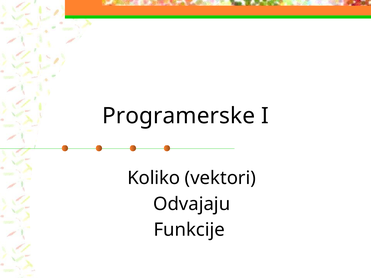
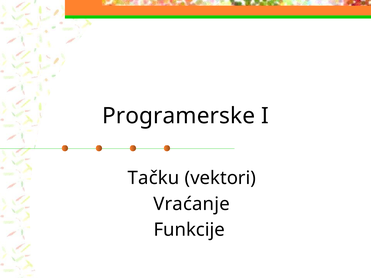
Koliko: Koliko -> Tačku (154, 178)
Odvajaju: Odvajaju -> Vraćanje (192, 204)
